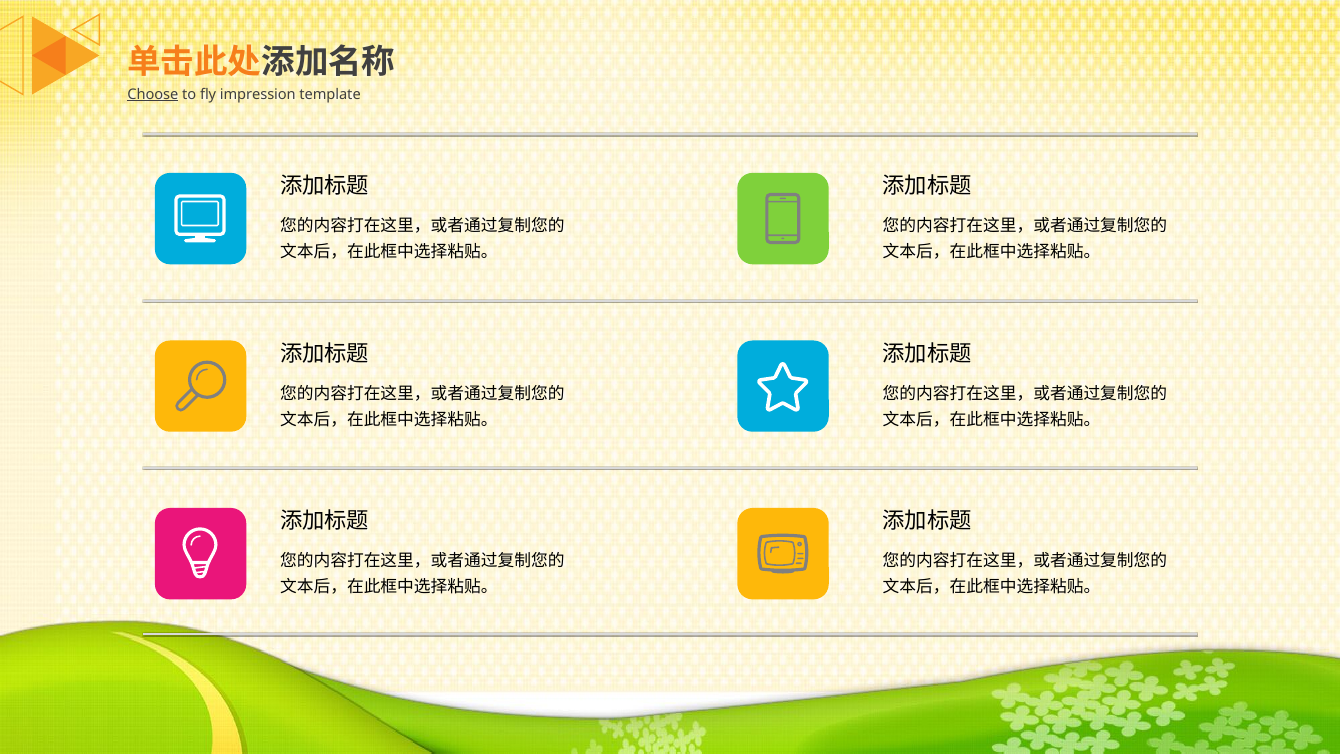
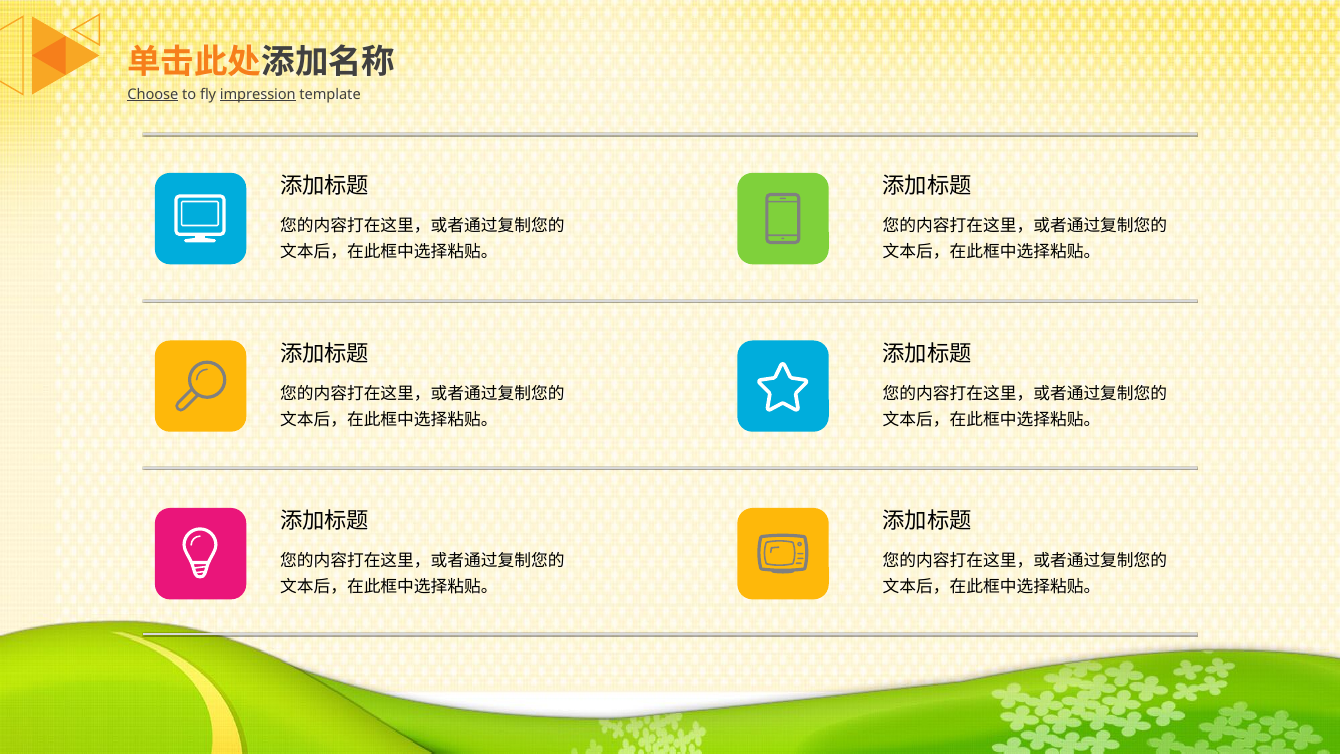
impression underline: none -> present (258, 94)
